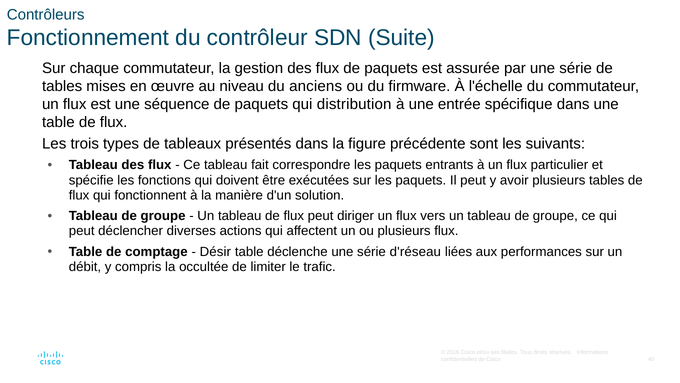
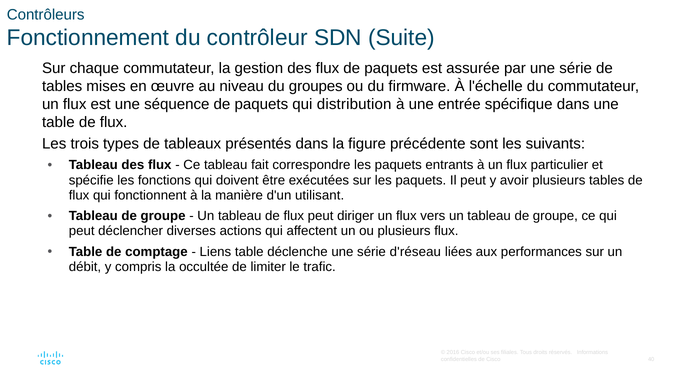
anciens: anciens -> groupes (316, 86)
solution: solution -> utilisant (320, 195)
Désir: Désir -> Liens (215, 252)
